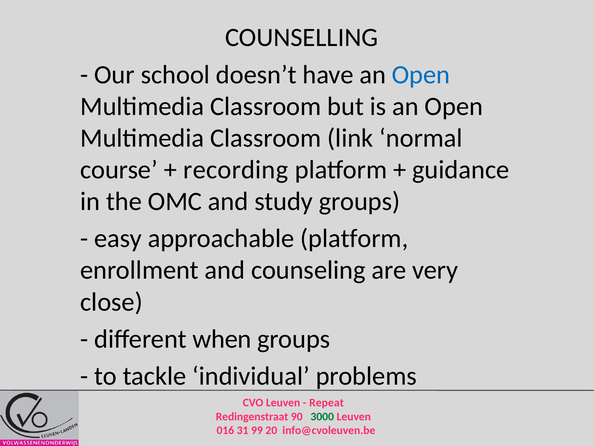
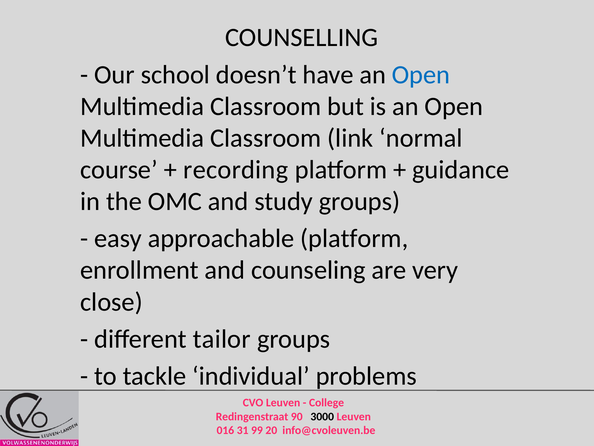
when: when -> tailor (222, 339)
Repeat: Repeat -> College (327, 402)
3000 colour: green -> black (322, 416)
